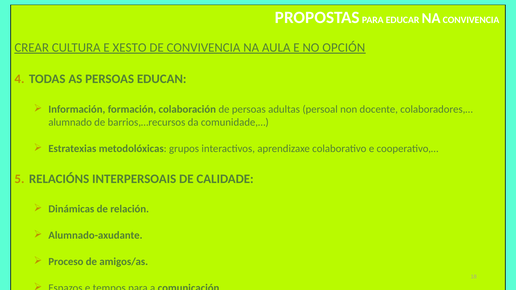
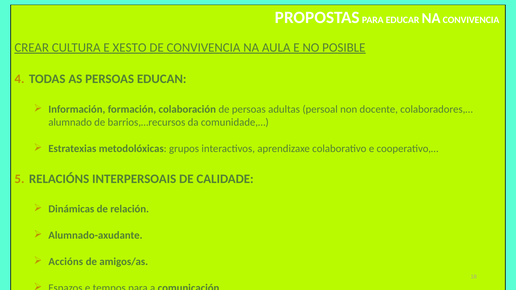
OPCIÓN: OPCIÓN -> POSIBLE (344, 48)
Proceso: Proceso -> Accións (66, 262)
